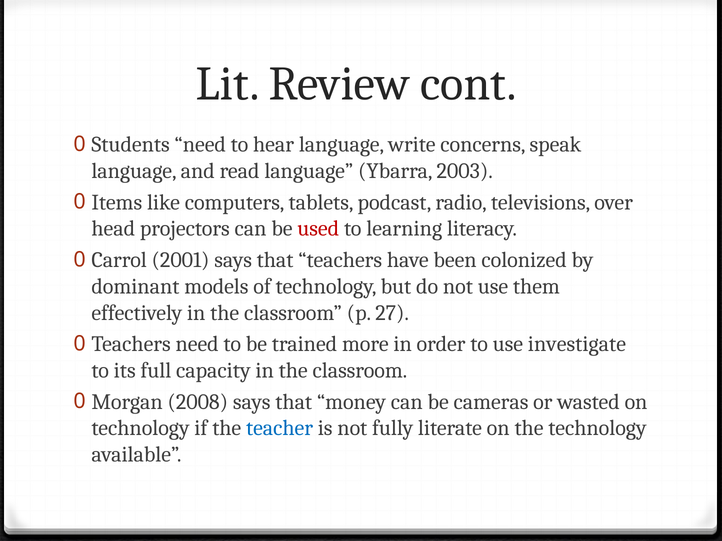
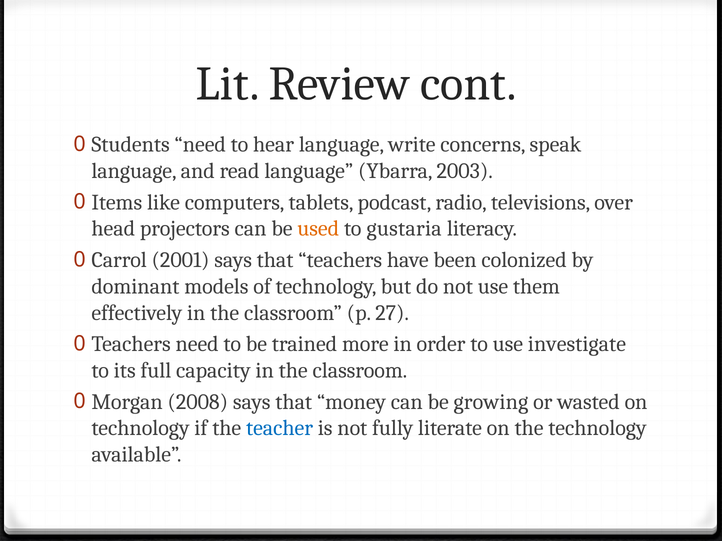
used colour: red -> orange (318, 229)
learning: learning -> gustaria (404, 229)
cameras: cameras -> growing (491, 402)
